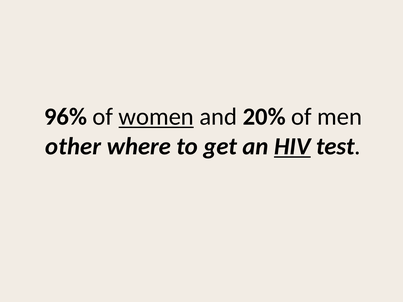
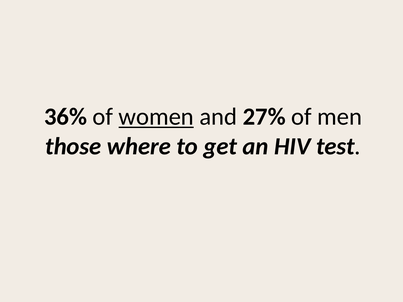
96%: 96% -> 36% (66, 117)
20%: 20% -> 27% (264, 117)
other: other -> those (73, 146)
HIV underline: present -> none (292, 146)
